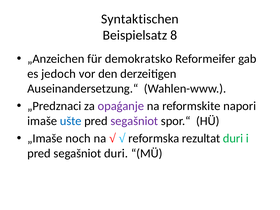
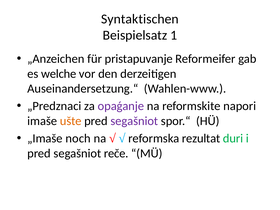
8: 8 -> 1 (174, 35)
demokratsko: demokratsko -> pristapuvanje (139, 59)
jedoch: jedoch -> welche (59, 74)
ušte colour: blue -> orange (71, 121)
segašniot duri: duri -> reče (116, 153)
